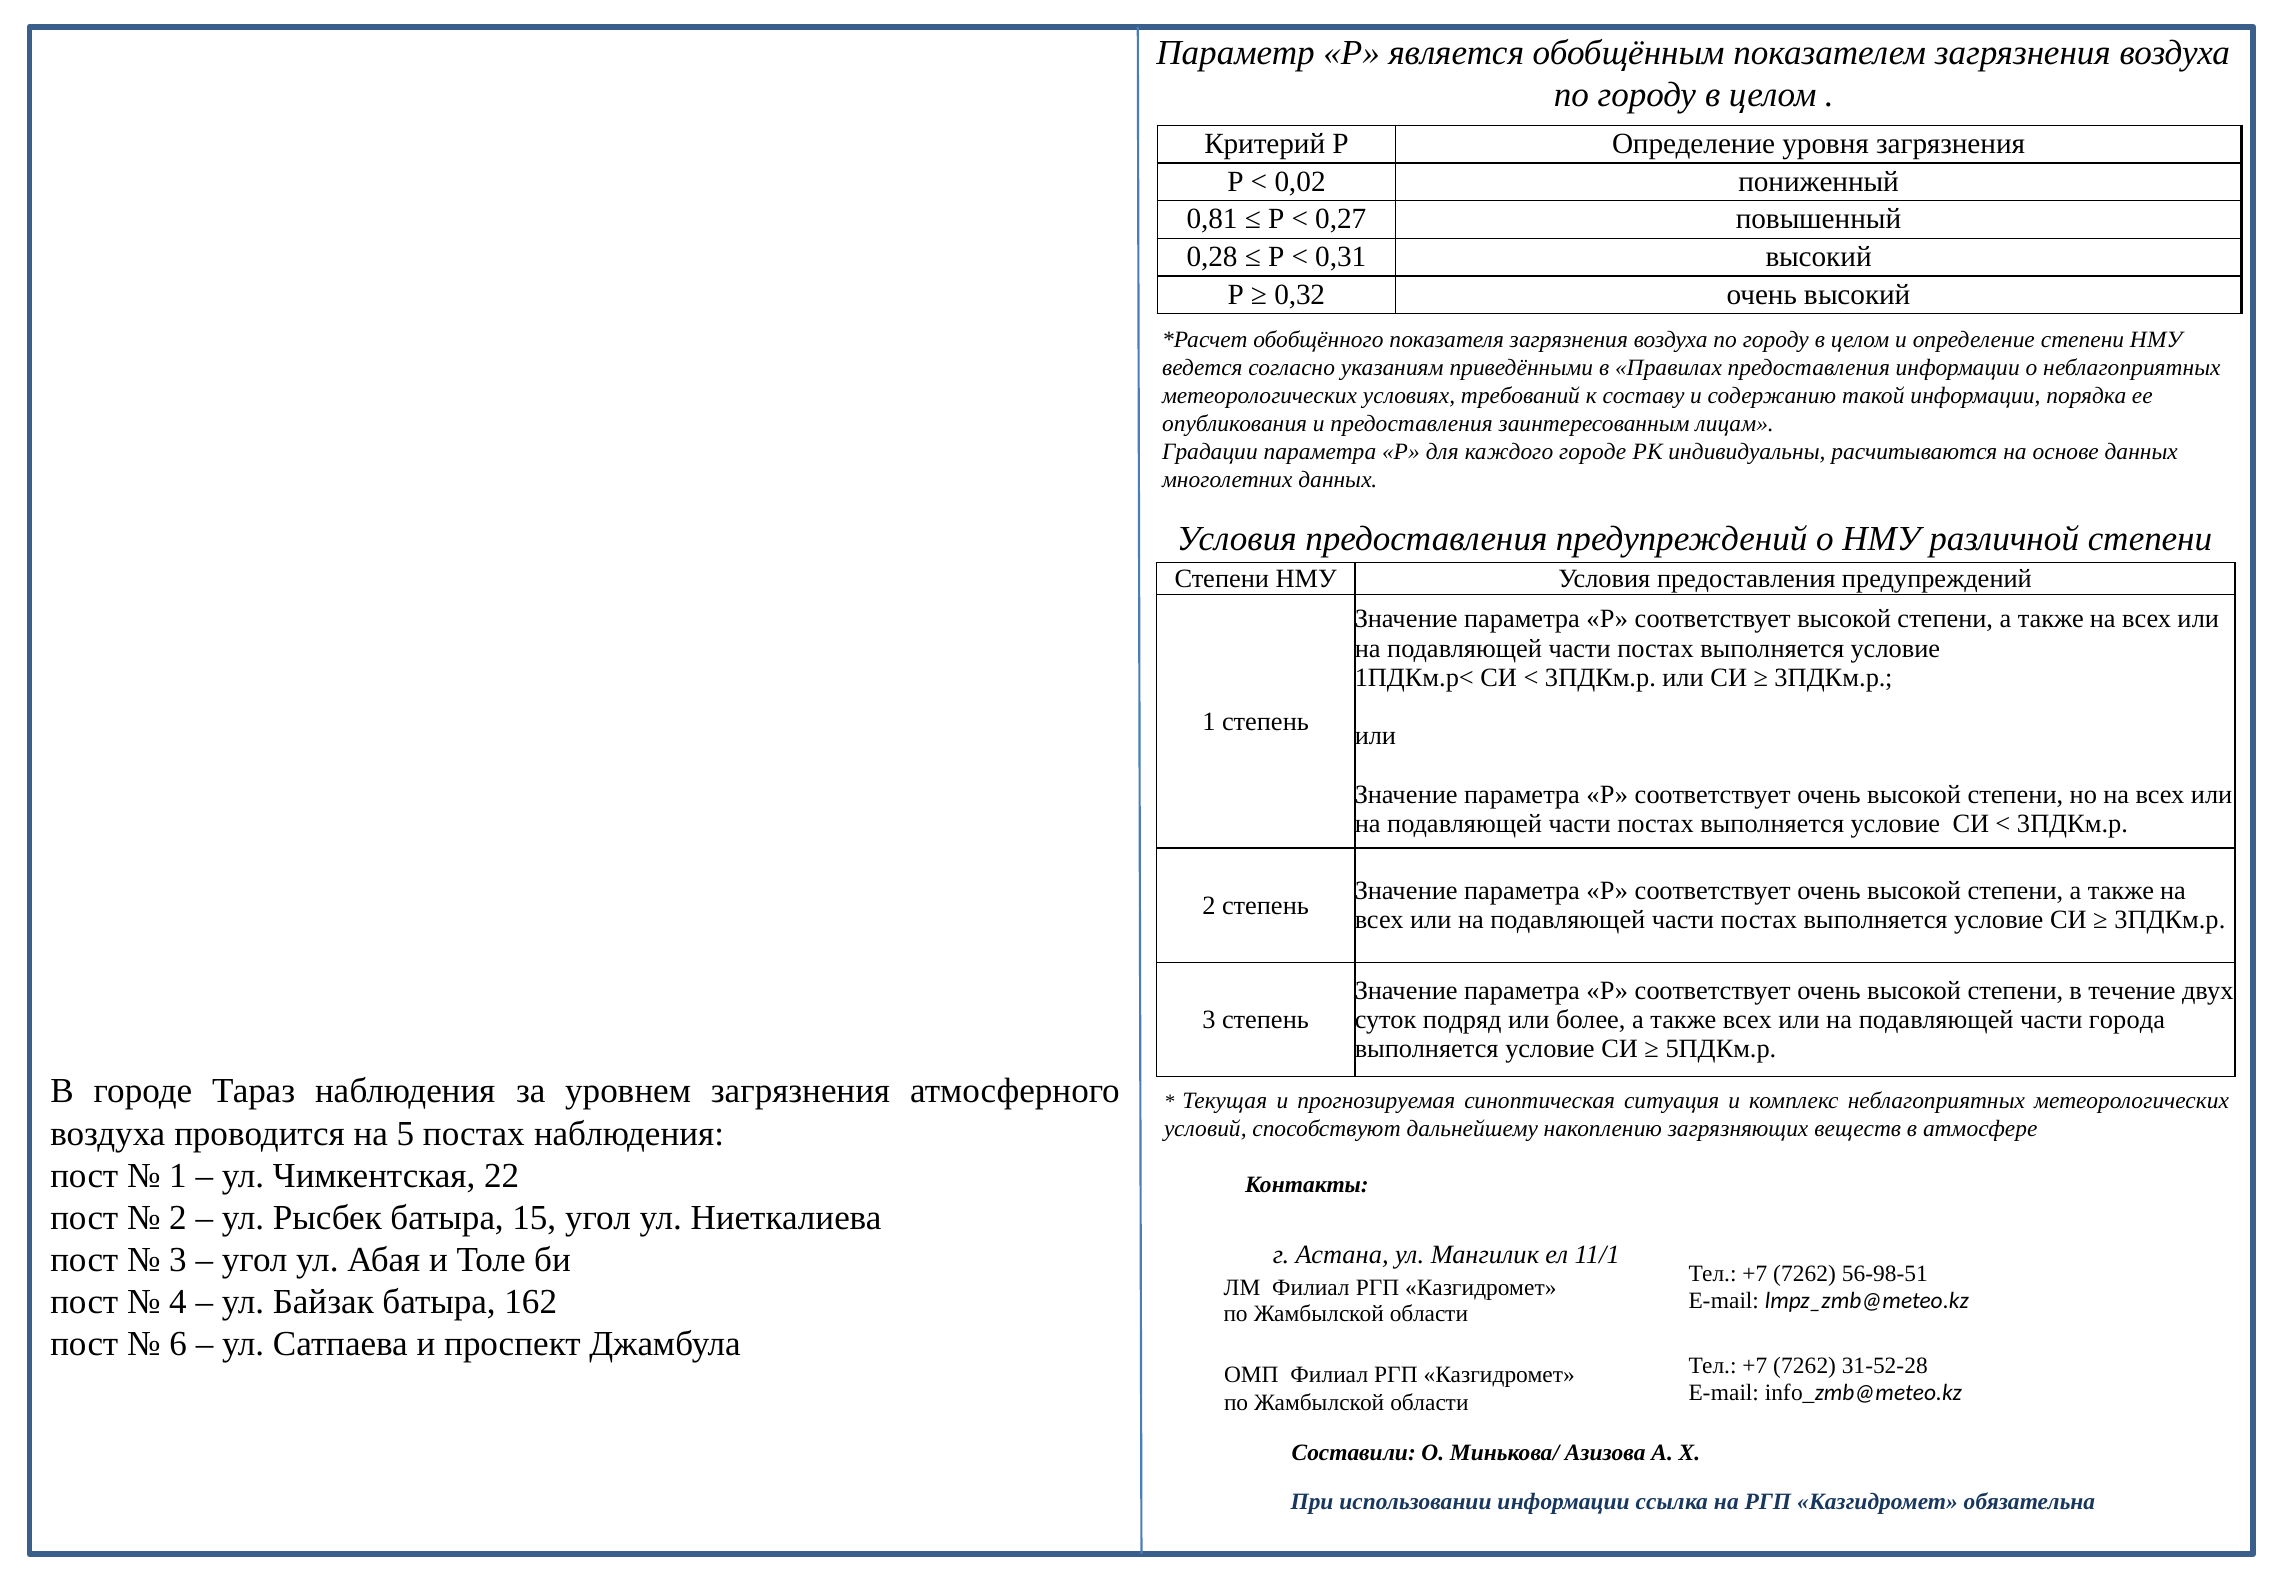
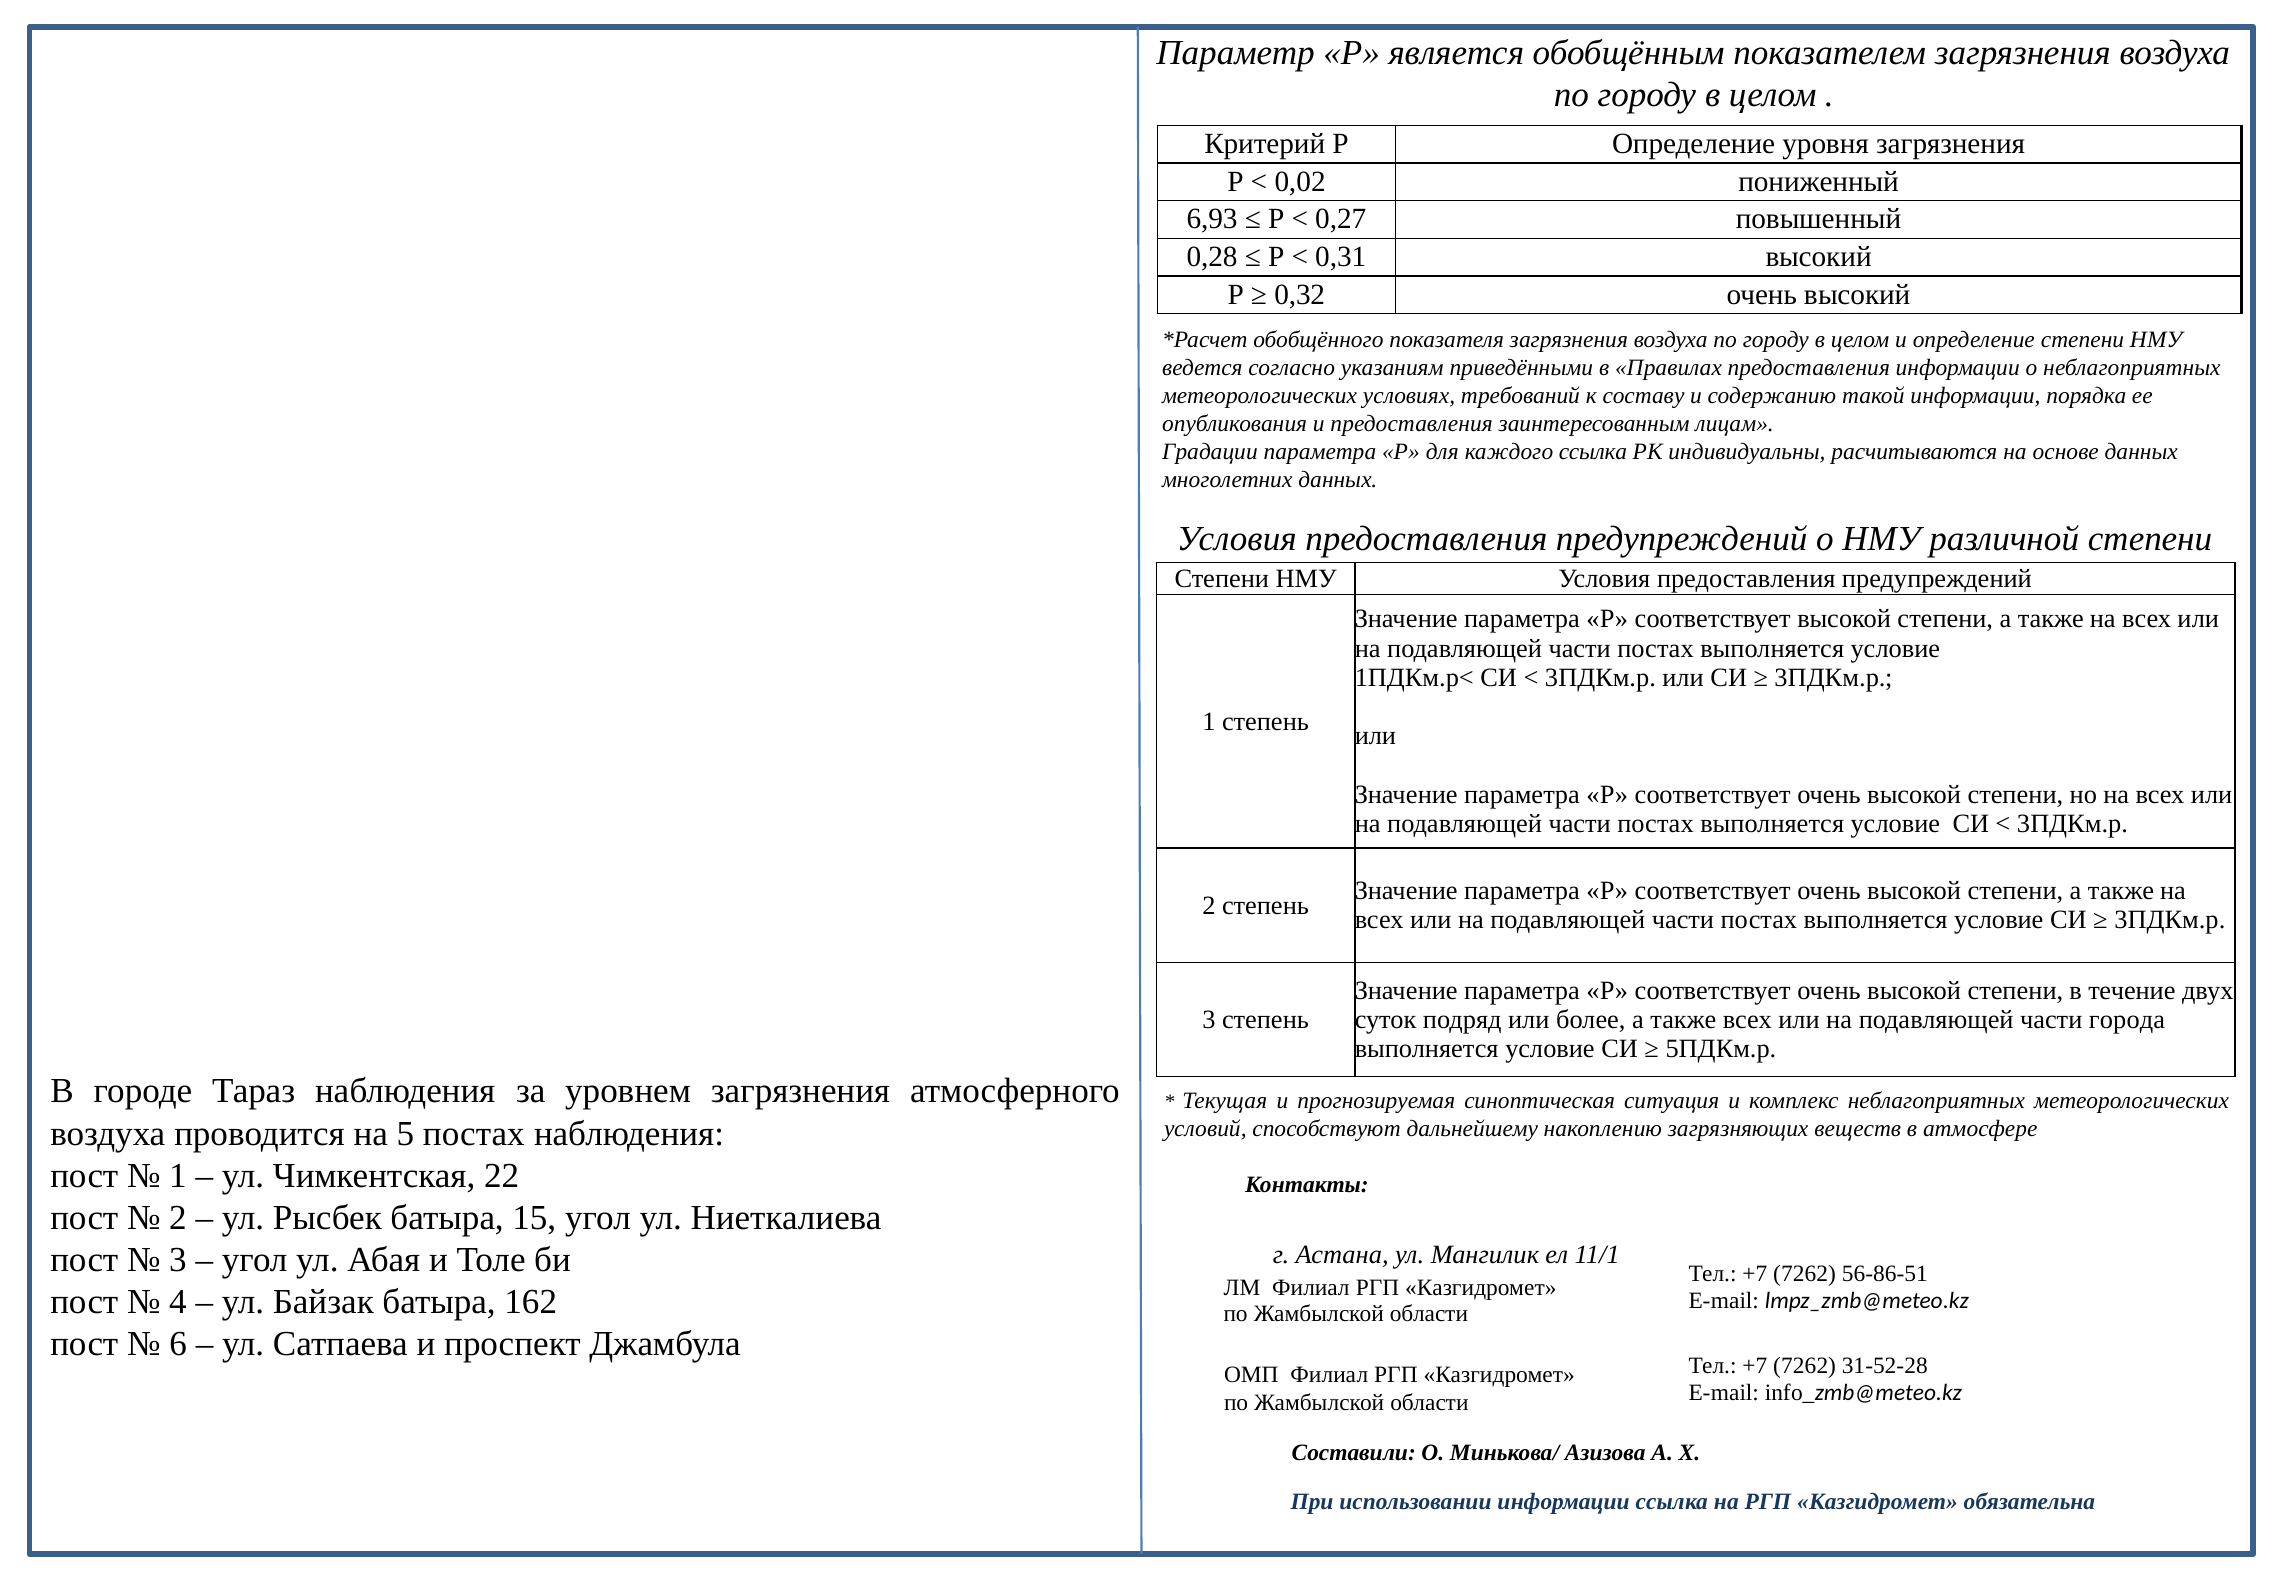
0,81: 0,81 -> 6,93 (1212, 219)
каждого городе: городе -> ссылка (1593, 452)
56-98-51: 56-98-51 -> 56-86-51 (1885, 1273)
